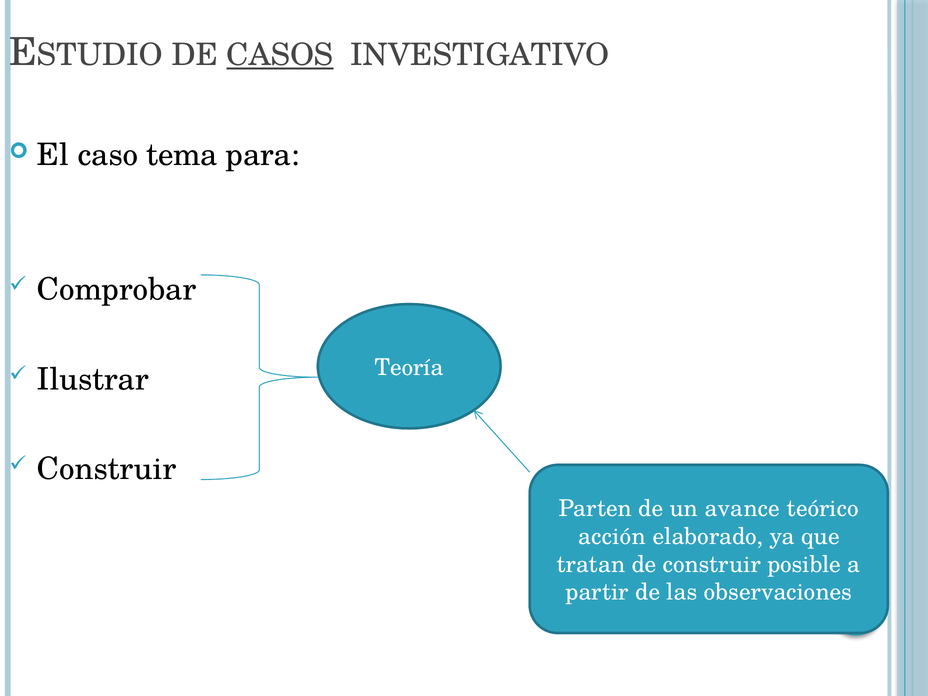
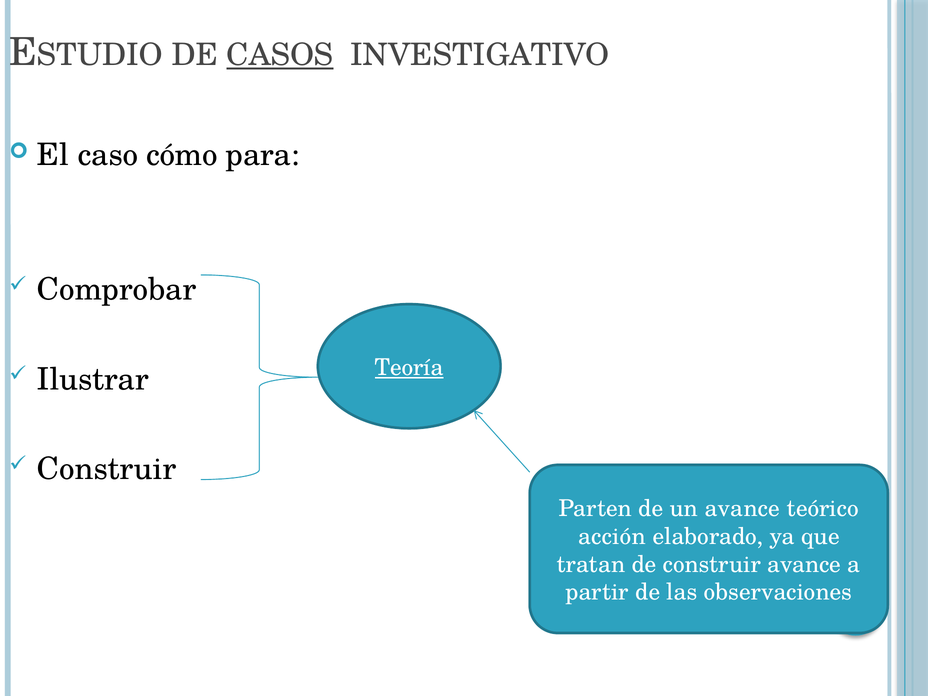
tema: tema -> cómo (182, 155)
Teoría underline: none -> present (409, 368)
construir posible: posible -> avance (804, 564)
